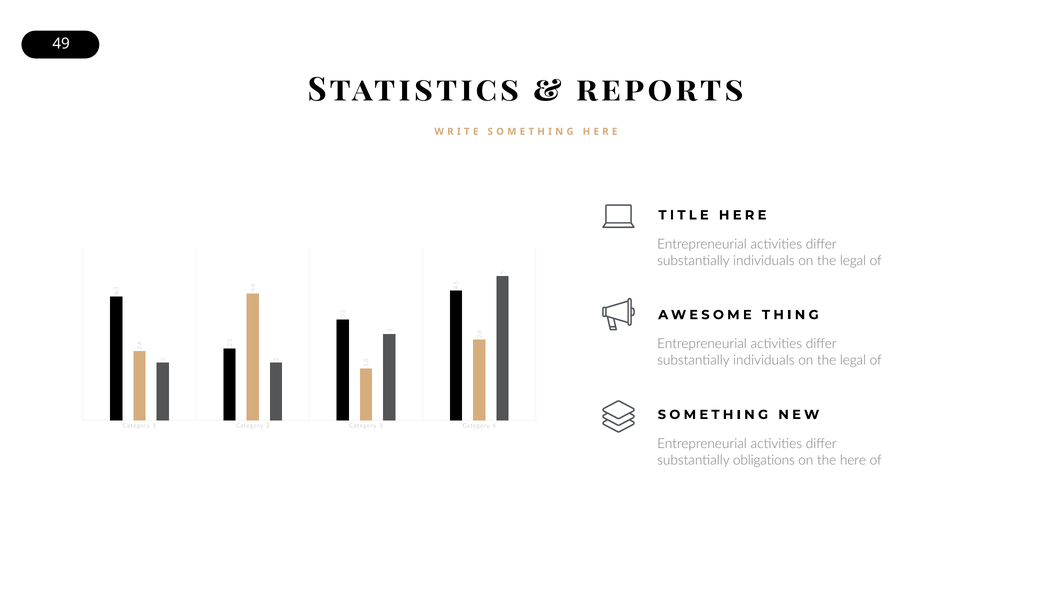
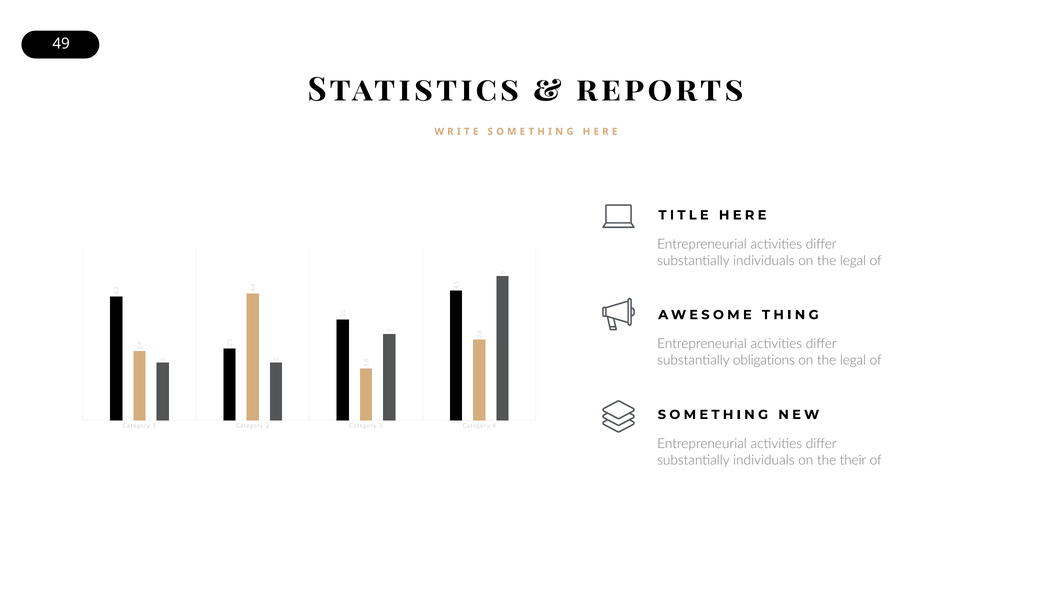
individuals: individuals -> obligations (764, 360)
obligations: obligations -> individuals (764, 460)
the here: here -> their (853, 460)
